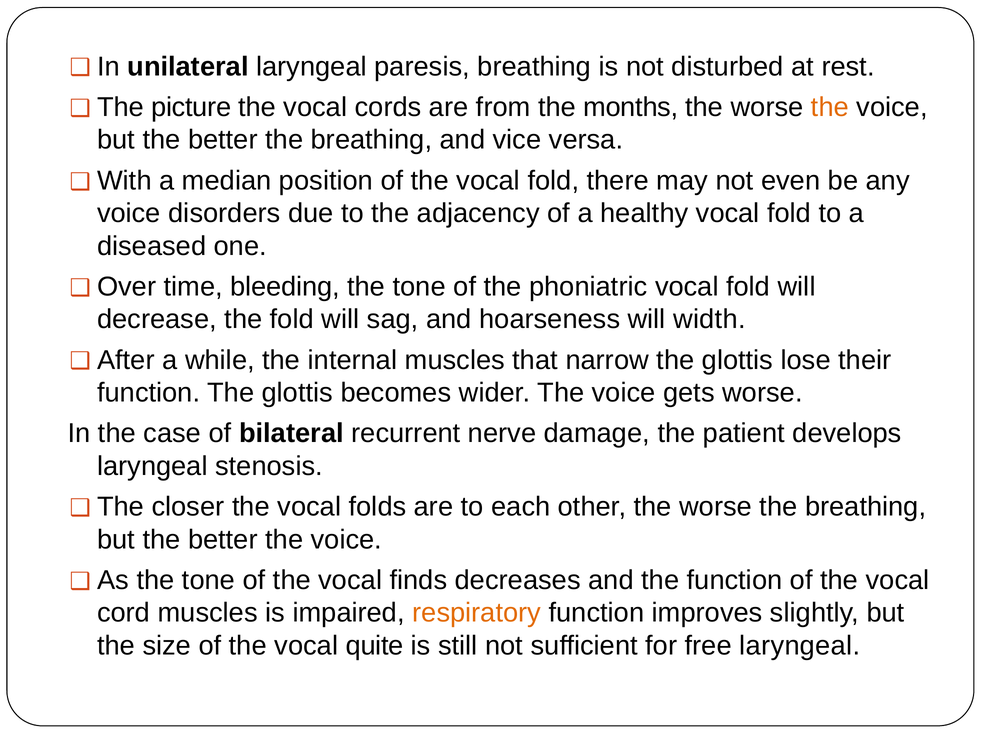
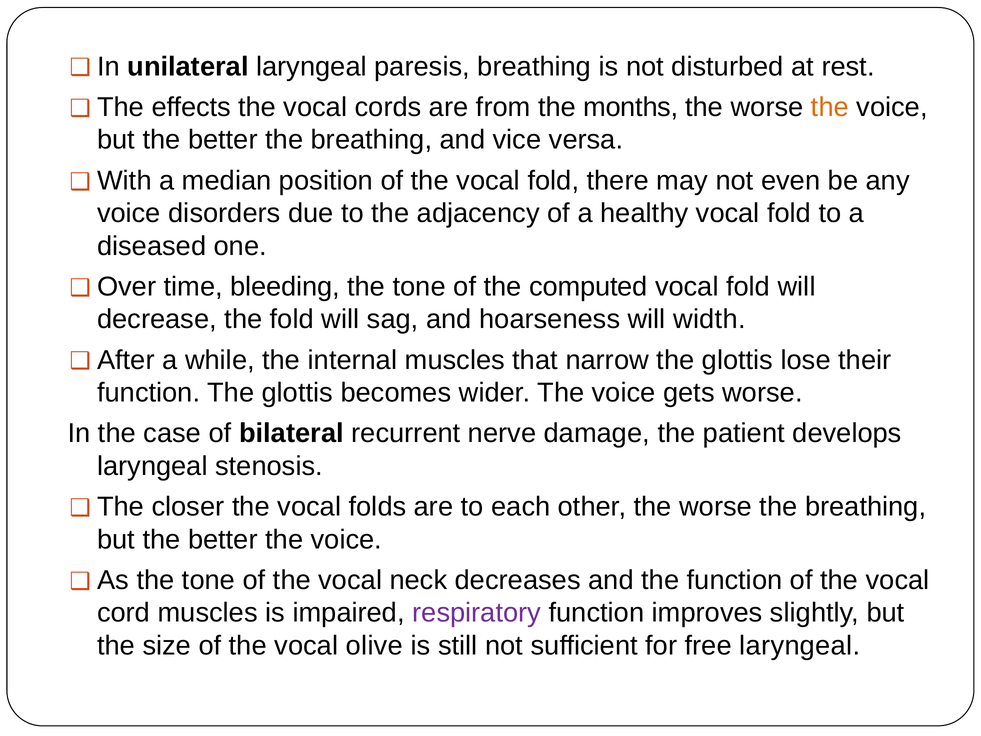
picture: picture -> effects (191, 107)
phoniatric: phoniatric -> computed (588, 287)
finds: finds -> neck (418, 580)
respiratory colour: orange -> purple (477, 613)
quite: quite -> olive (374, 645)
